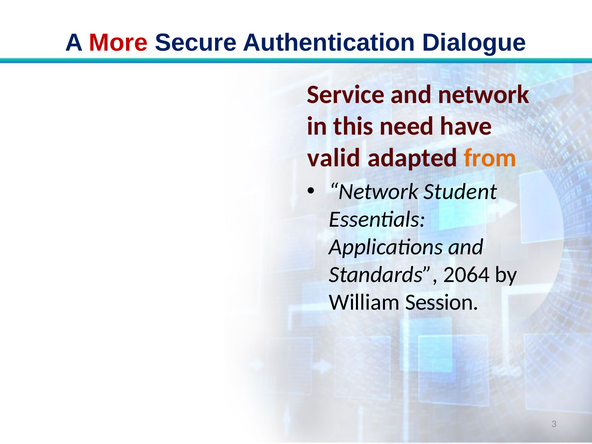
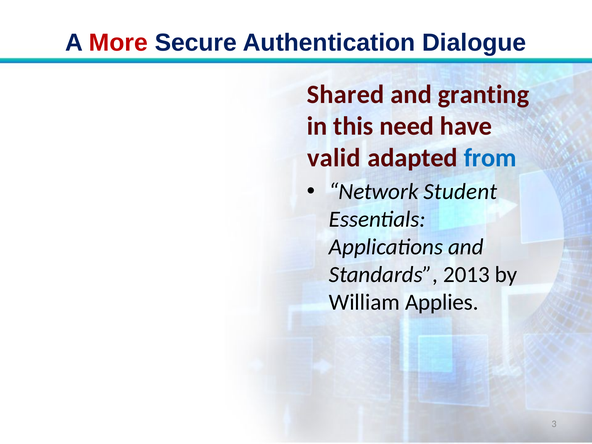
Service: Service -> Shared (346, 95)
and network: network -> granting (484, 95)
from colour: orange -> blue (490, 158)
2064: 2064 -> 2013 (466, 275)
Session: Session -> Applies (442, 302)
